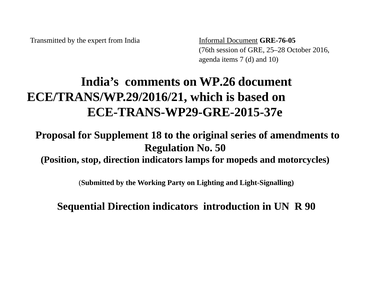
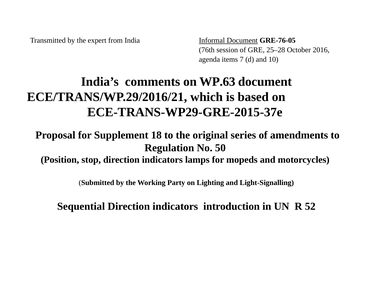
WP.26: WP.26 -> WP.63 (217, 81)
90: 90 -> 52 (310, 206)
